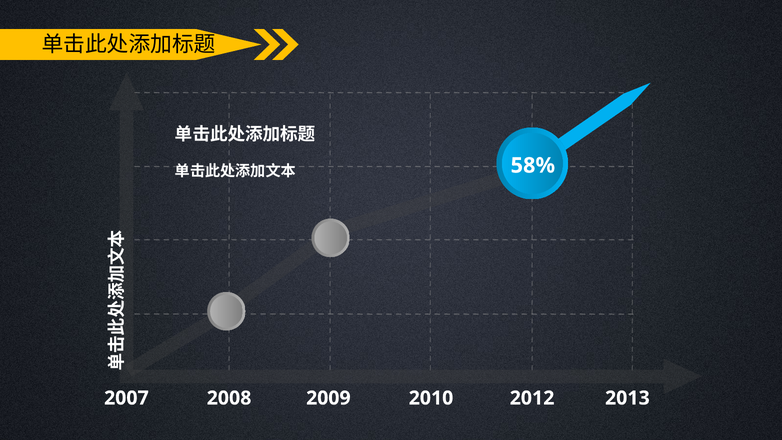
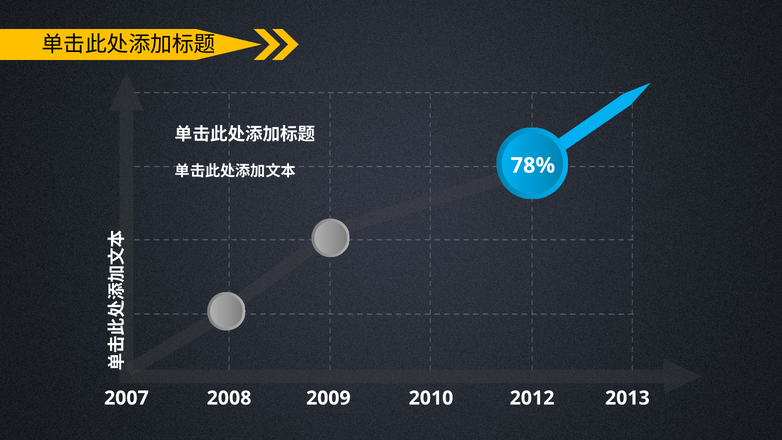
58%: 58% -> 78% (533, 165)
